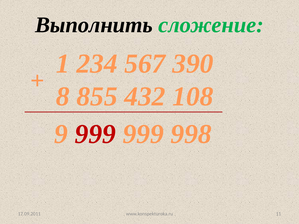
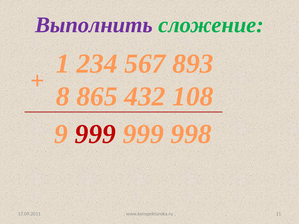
Выполнить colour: black -> purple (94, 25)
390: 390 -> 893 (193, 64)
855: 855 -> 865 (97, 97)
